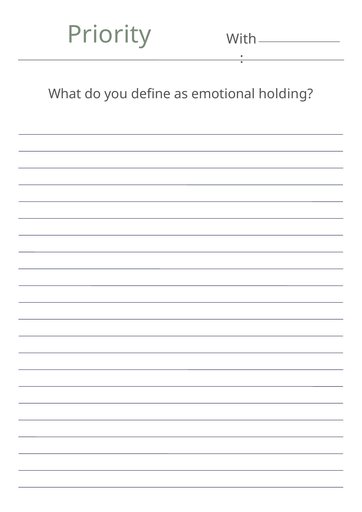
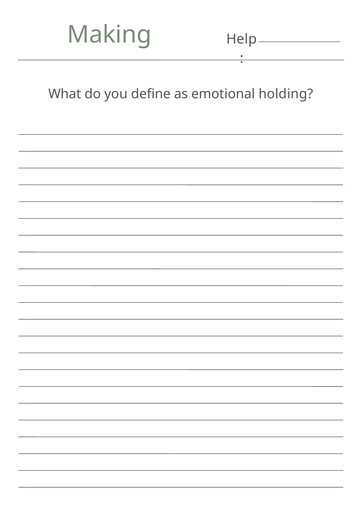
Priority: Priority -> Making (109, 35)
With: With -> Help (242, 39)
